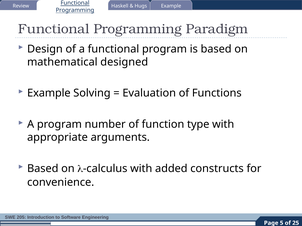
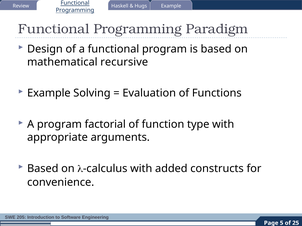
designed: designed -> recursive (124, 62)
number: number -> factorial (105, 125)
